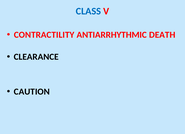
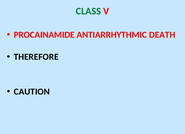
CLASS colour: blue -> green (88, 11)
CONTRACTILITY: CONTRACTILITY -> PROCAINAMIDE (44, 35)
CLEARANCE: CLEARANCE -> THEREFORE (36, 57)
